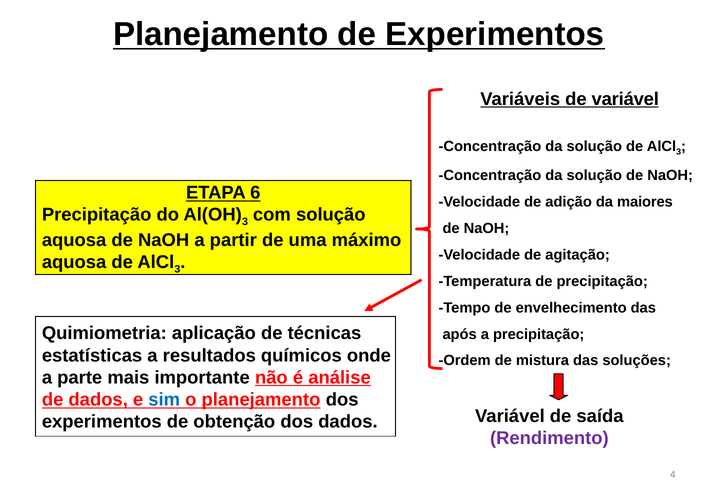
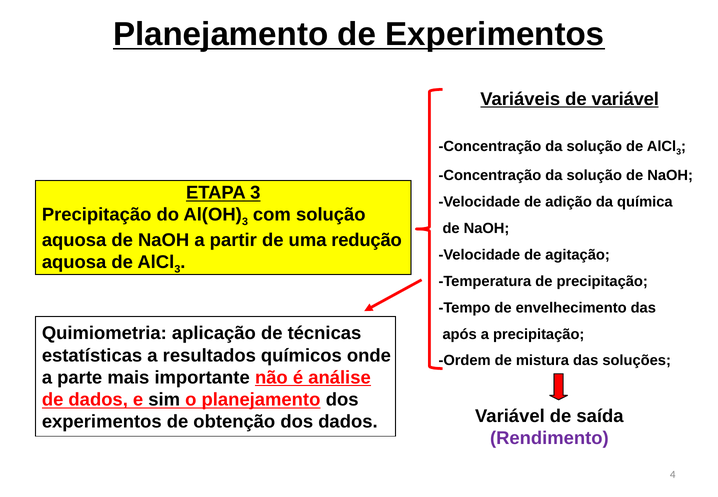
ETAPA 6: 6 -> 3 (255, 193)
maiores: maiores -> química (645, 202)
máximo: máximo -> redução (367, 240)
sim colour: blue -> black (164, 400)
